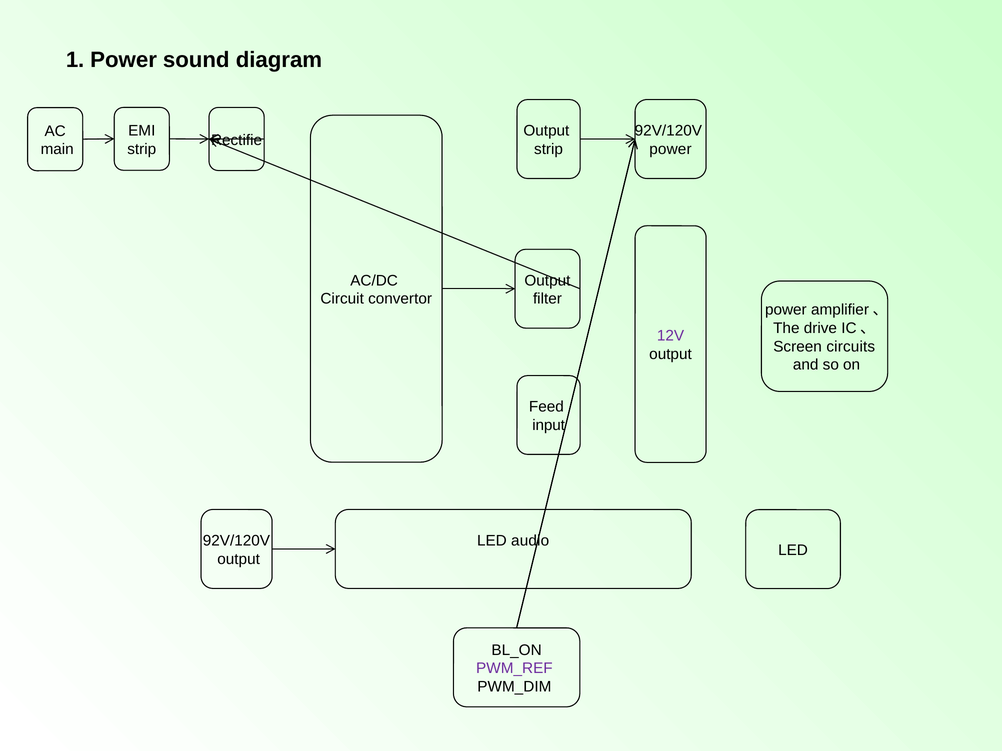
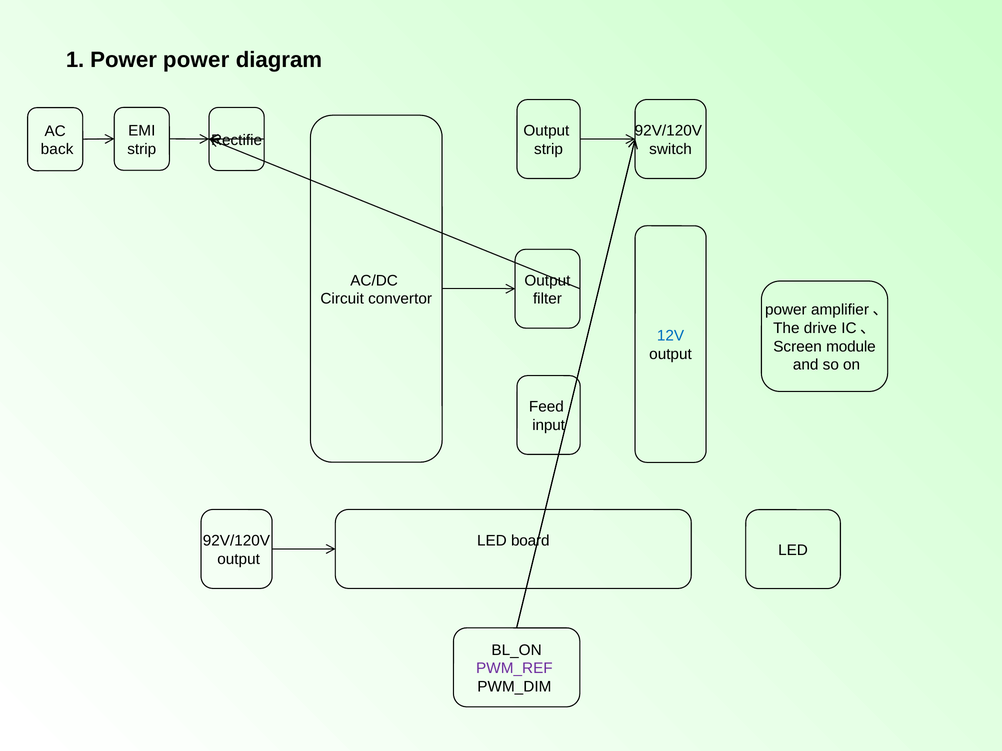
Power sound: sound -> power (196, 60)
power: power -> switch (671, 149)
main: main -> back (57, 150)
12V colour: purple -> blue (671, 336)
circuits: circuits -> module (851, 347)
audio: audio -> board (530, 541)
